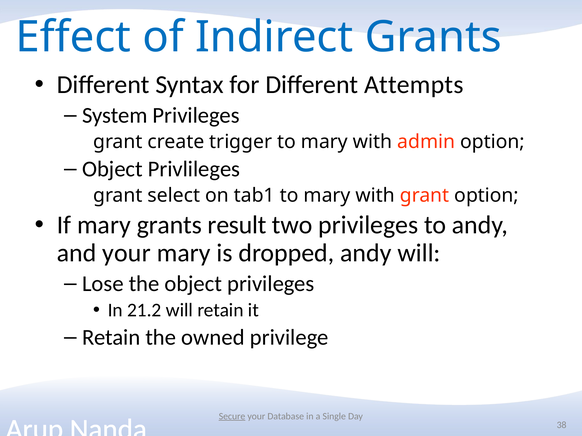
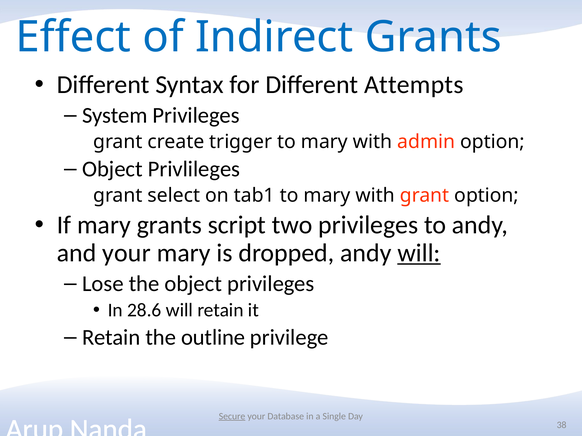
result: result -> script (237, 225)
will underline: none -> present (419, 253)
21.2: 21.2 -> 28.6 (144, 311)
owned: owned -> outline (213, 338)
